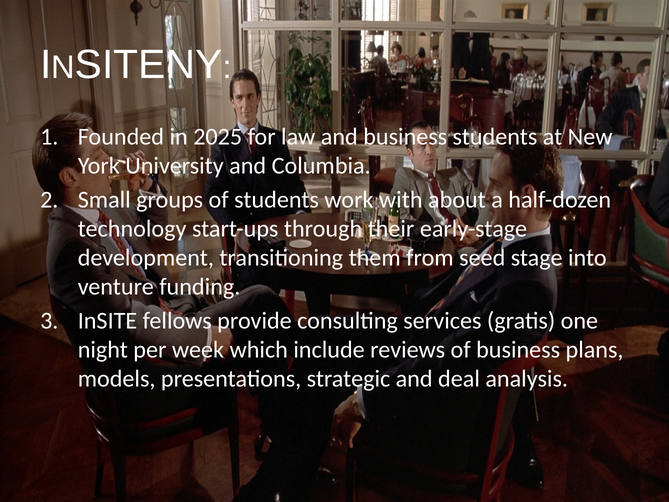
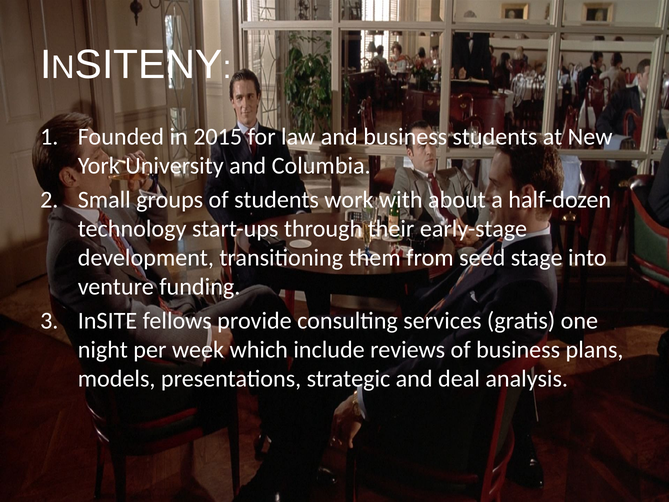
2025: 2025 -> 2015 (218, 137)
